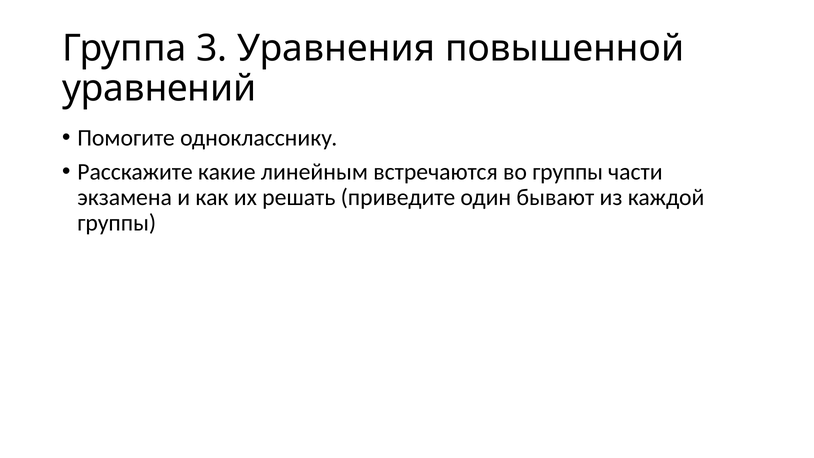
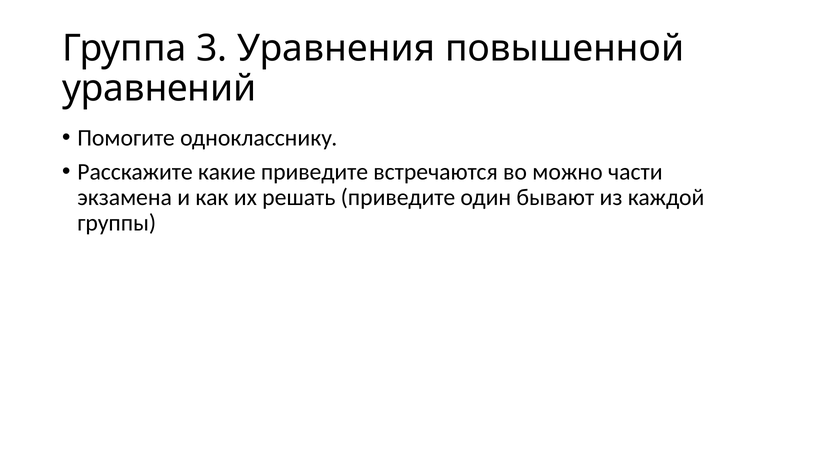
какие линейным: линейным -> приведите (315, 172)
во группы: группы -> можно (567, 172)
